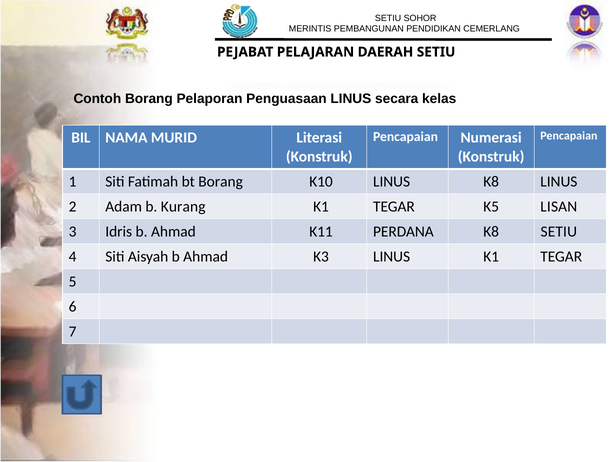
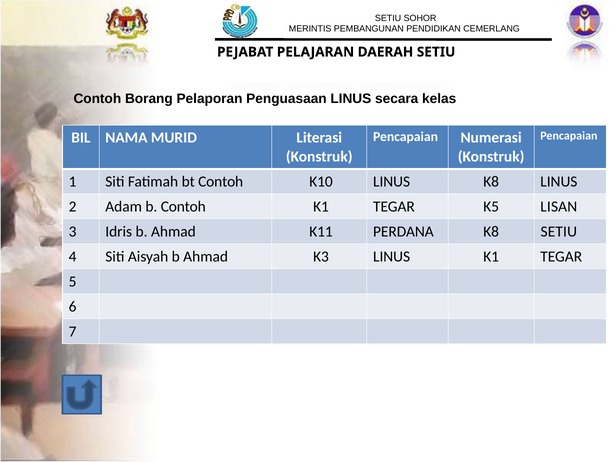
bt Borang: Borang -> Contoh (221, 182)
b Kurang: Kurang -> Contoh (183, 207)
